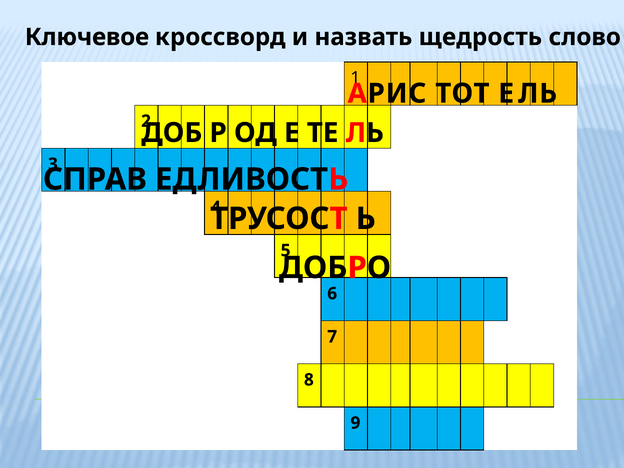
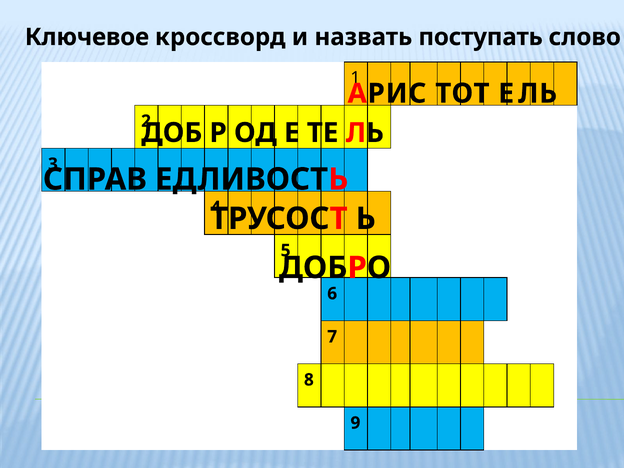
щедрость: щедрость -> поступать (481, 37)
